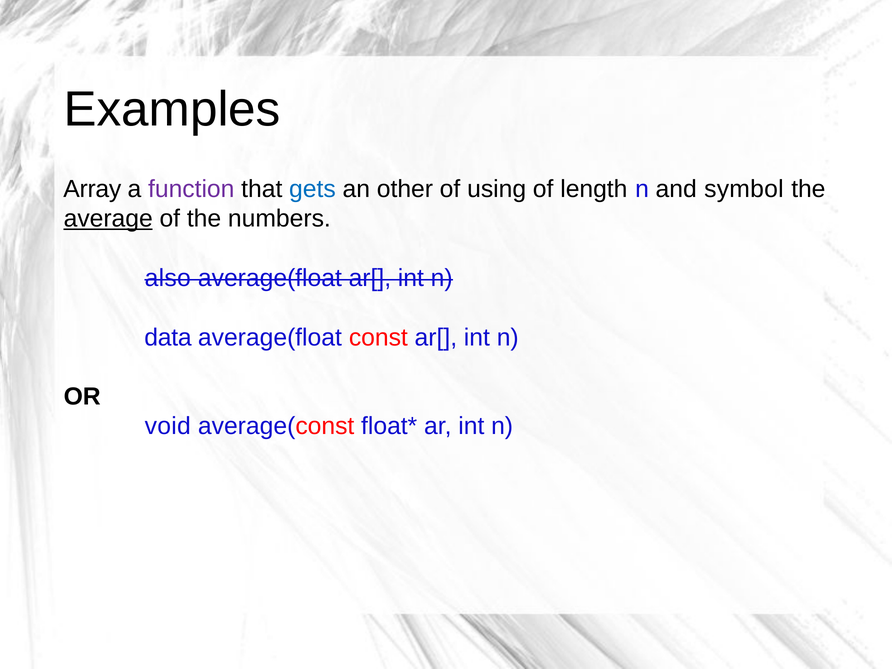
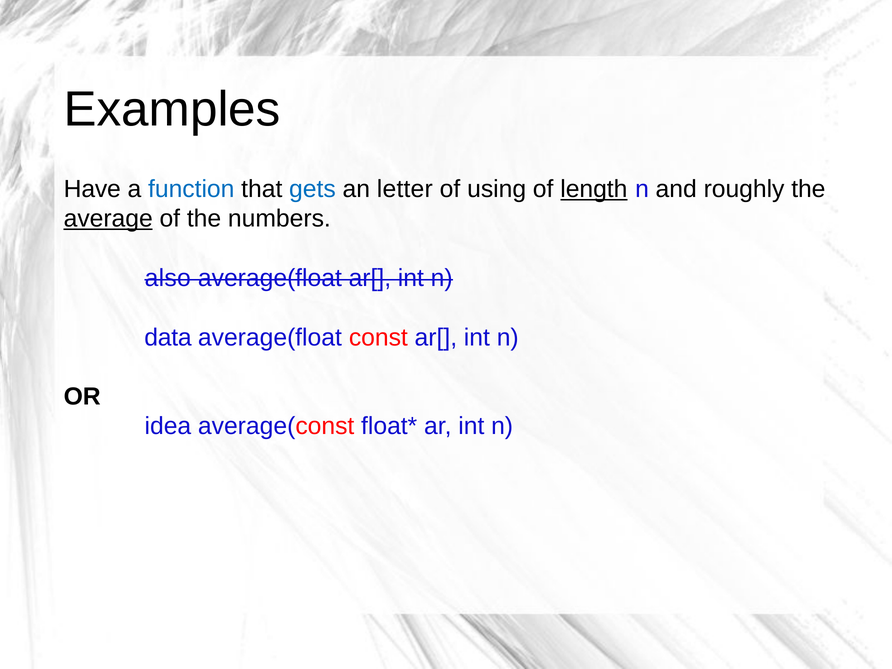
Array: Array -> Have (92, 189)
function colour: purple -> blue (191, 189)
other: other -> letter (405, 189)
length underline: none -> present (594, 189)
symbol: symbol -> roughly (744, 189)
void: void -> idea (168, 426)
